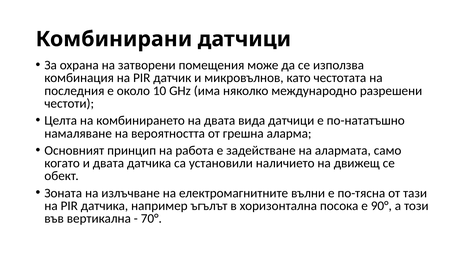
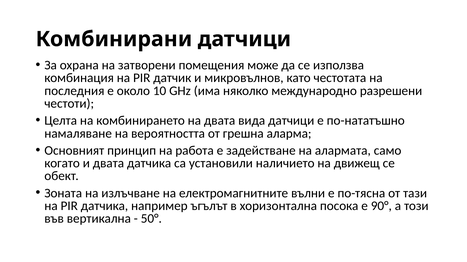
70°: 70° -> 50° (151, 219)
